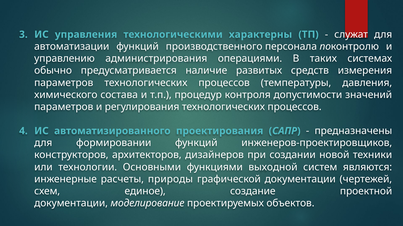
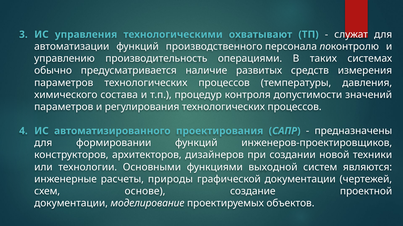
характерны: характерны -> охватывают (261, 35)
администрирования: администрирования -> производительность (156, 59)
единое: единое -> основе (145, 192)
